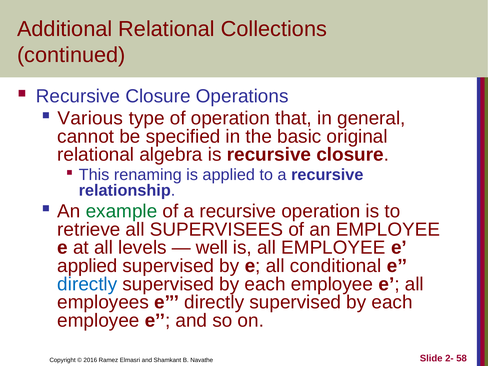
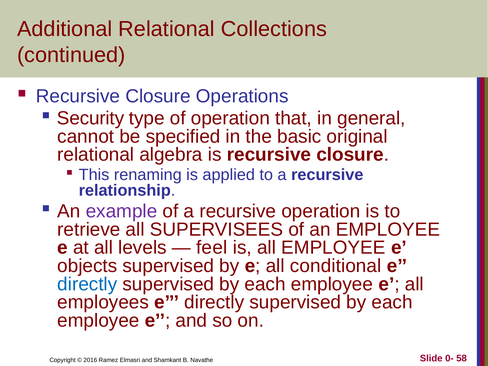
Various: Various -> Security (91, 118)
example colour: green -> purple (122, 211)
well: well -> feel (212, 248)
applied: applied -> objects (87, 266)
2-: 2- -> 0- (449, 359)
